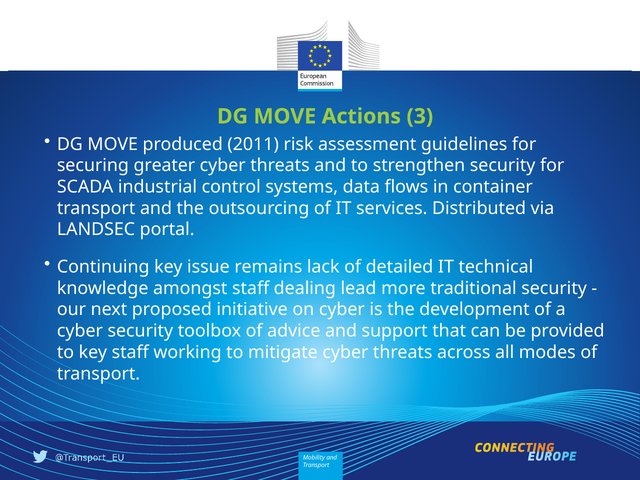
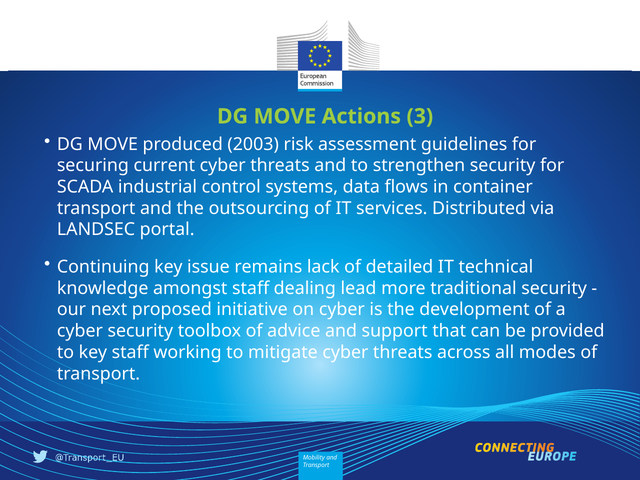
2011: 2011 -> 2003 (253, 144)
greater: greater -> current (164, 166)
